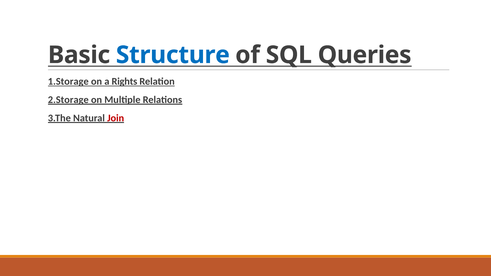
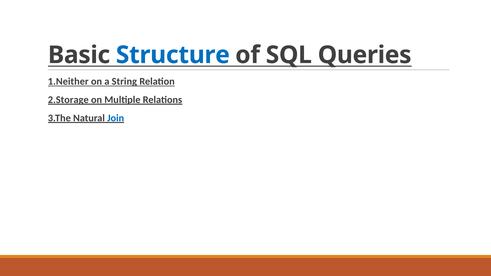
1.Storage: 1.Storage -> 1.Neither (68, 82)
Rights: Rights -> String (124, 82)
Join colour: red -> blue (116, 118)
